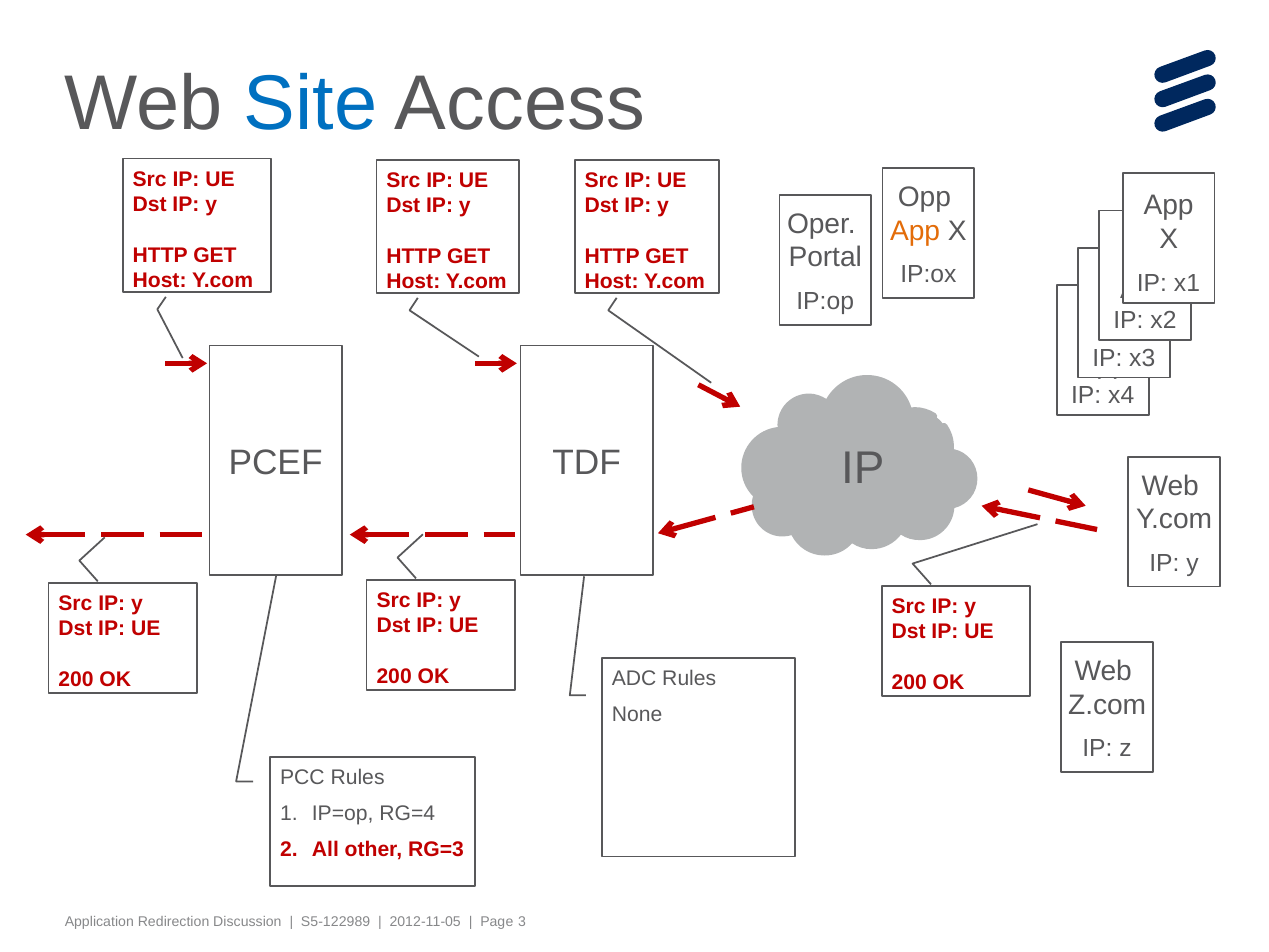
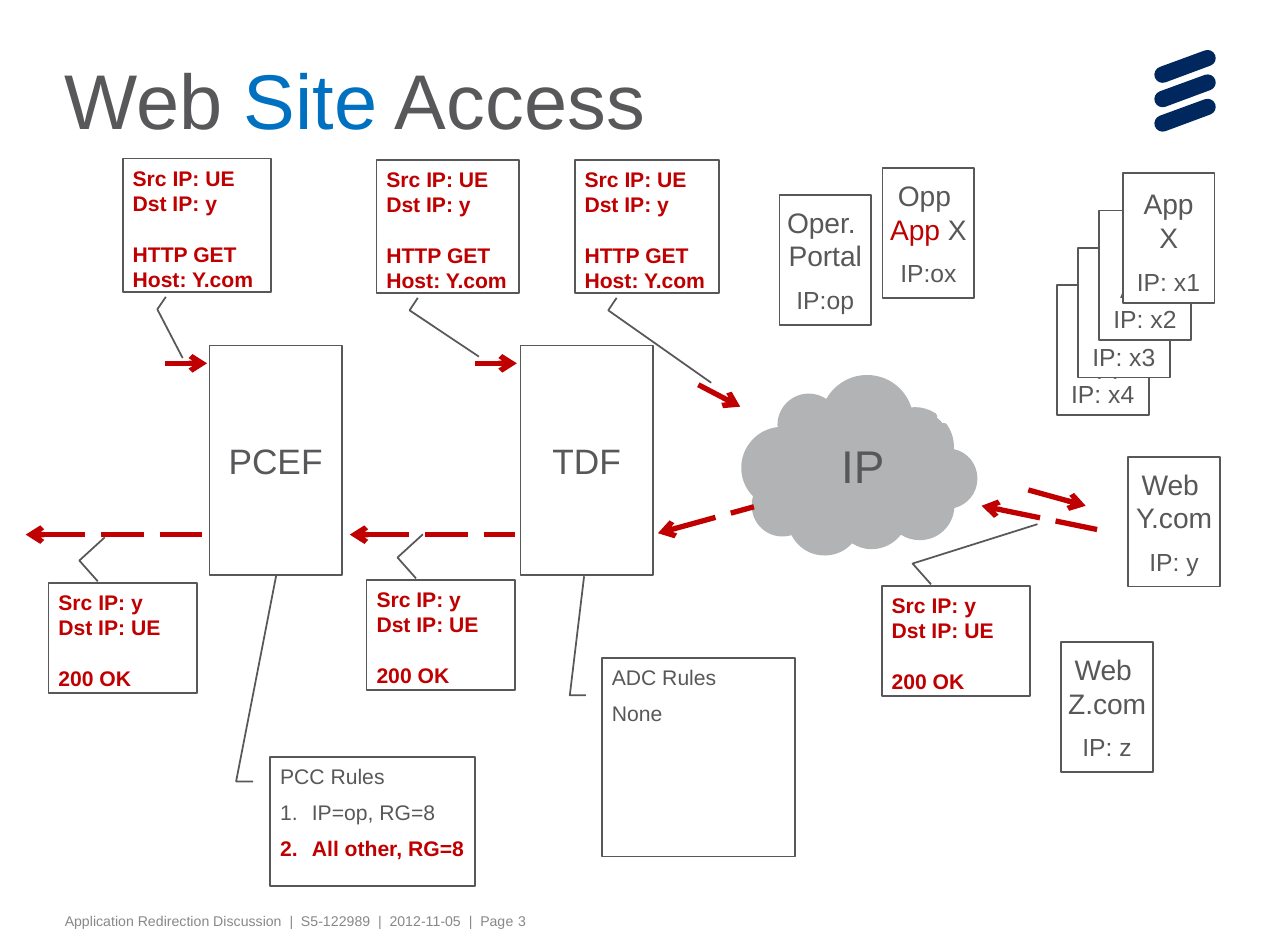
App colour: orange -> red (915, 231)
IP=op RG=4: RG=4 -> RG=8 (407, 814)
other RG=3: RG=3 -> RG=8 (436, 850)
